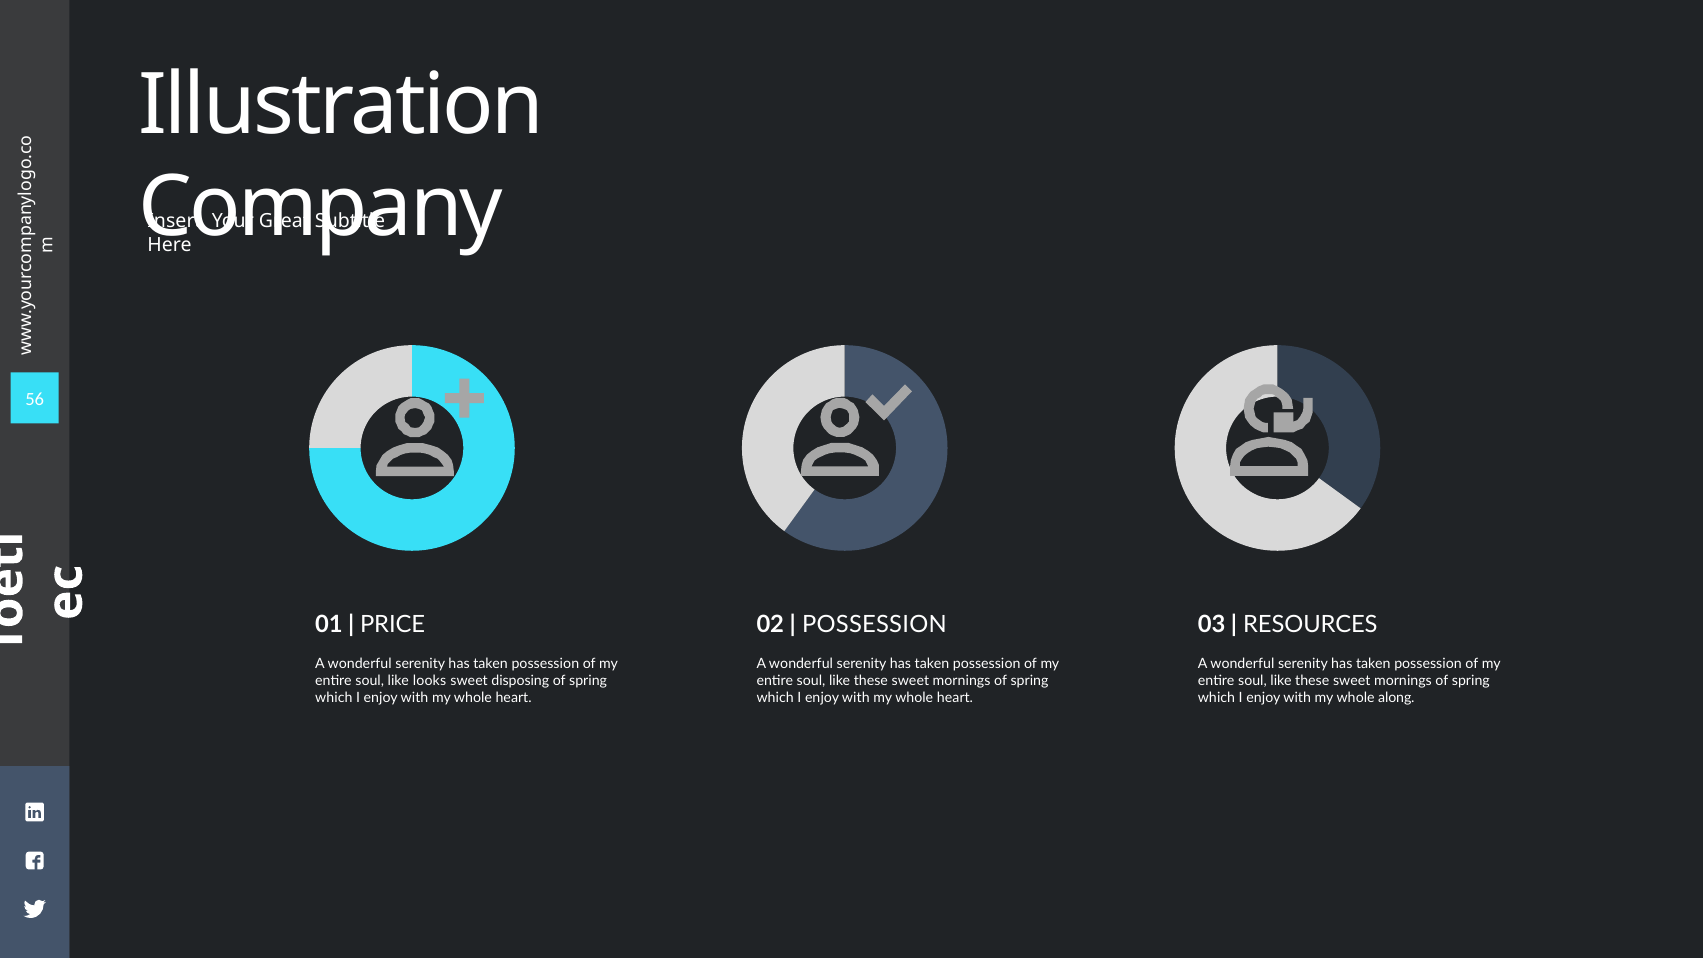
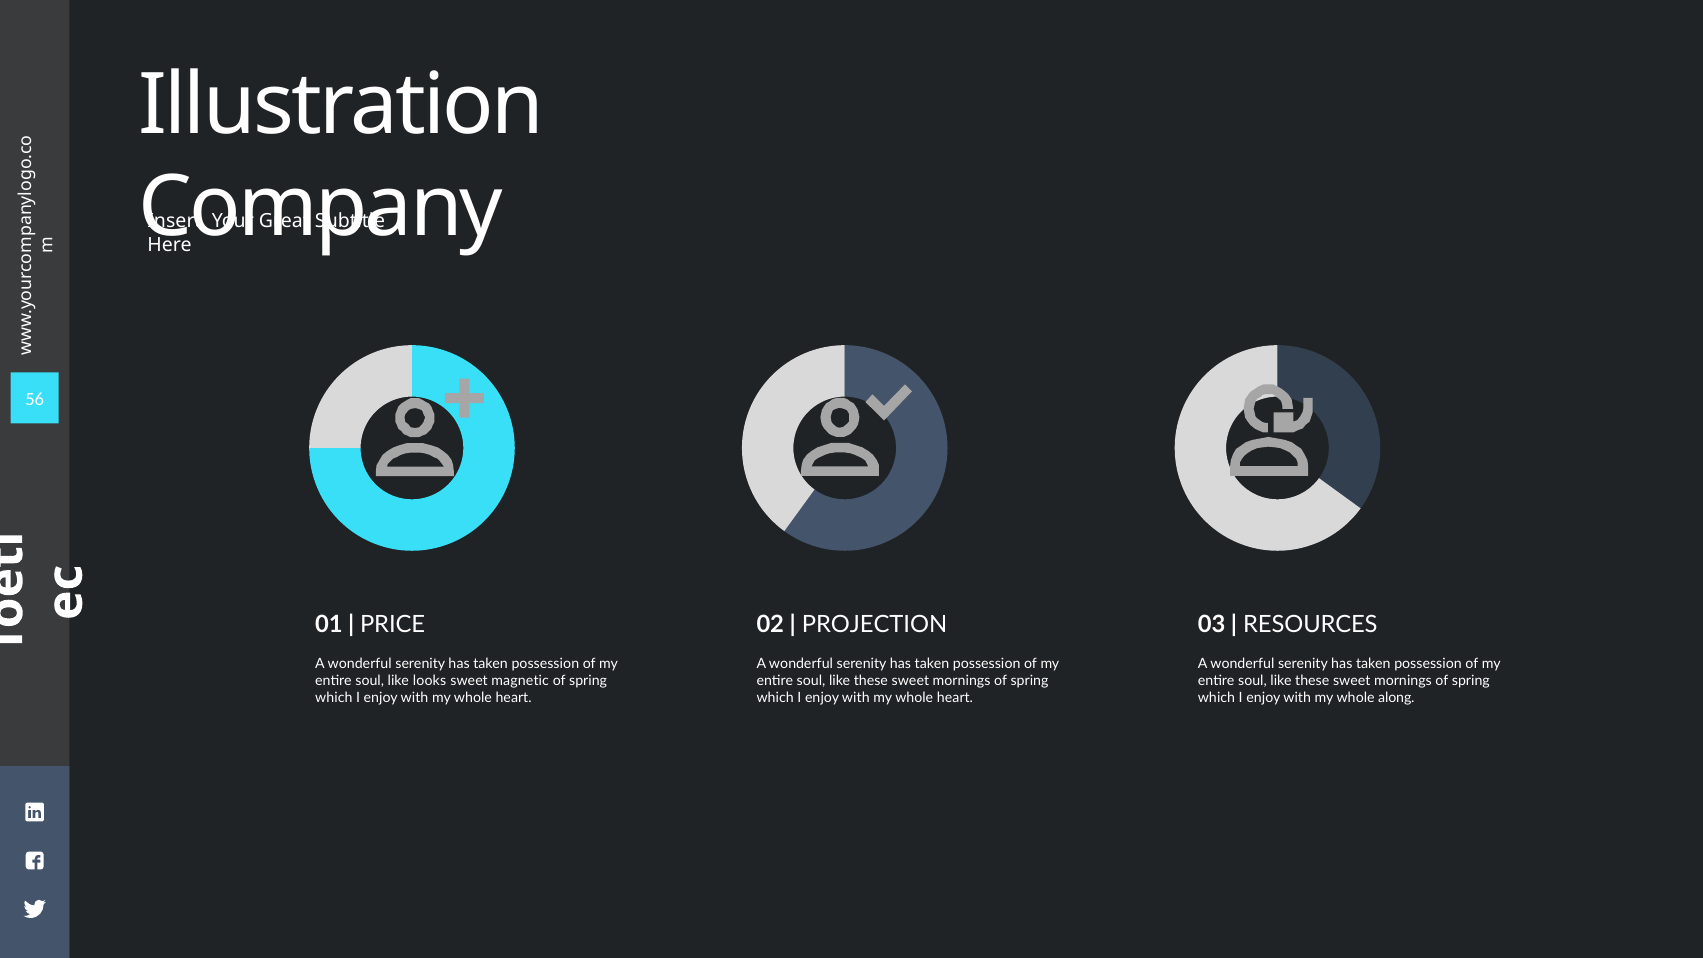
POSSESSION: POSSESSION -> PROJECTION (875, 624)
disposing: disposing -> magnetic (520, 680)
